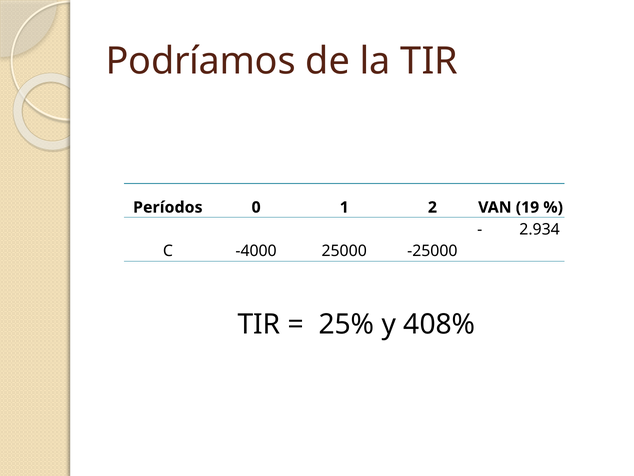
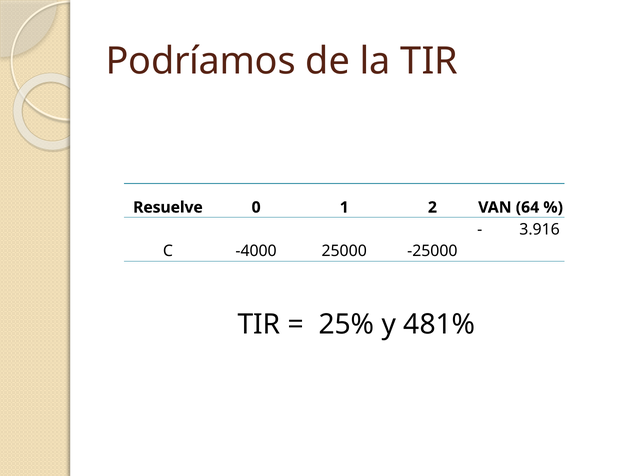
Períodos: Períodos -> Resuelve (168, 207)
19: 19 -> 64 (527, 207)
2.934: 2.934 -> 3.916 (540, 229)
408%: 408% -> 481% (439, 324)
